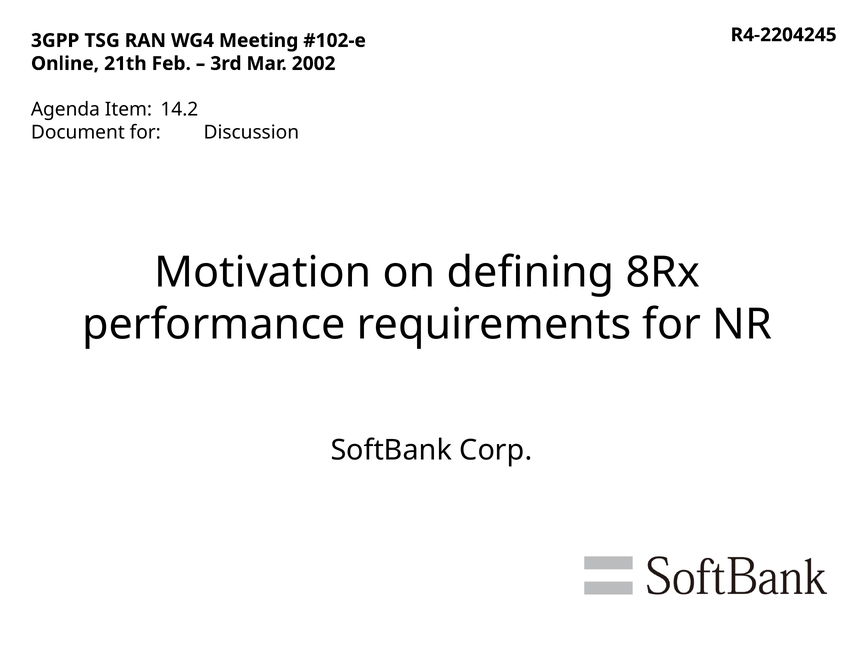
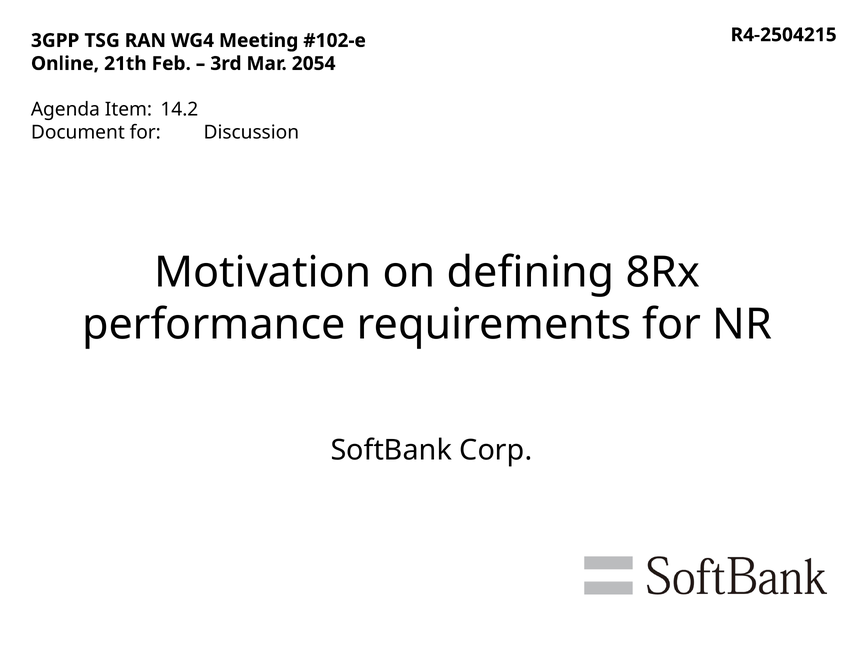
R4-2204245: R4-2204245 -> R4-2504215 (784, 35)
2002: 2002 -> 2054 (314, 64)
